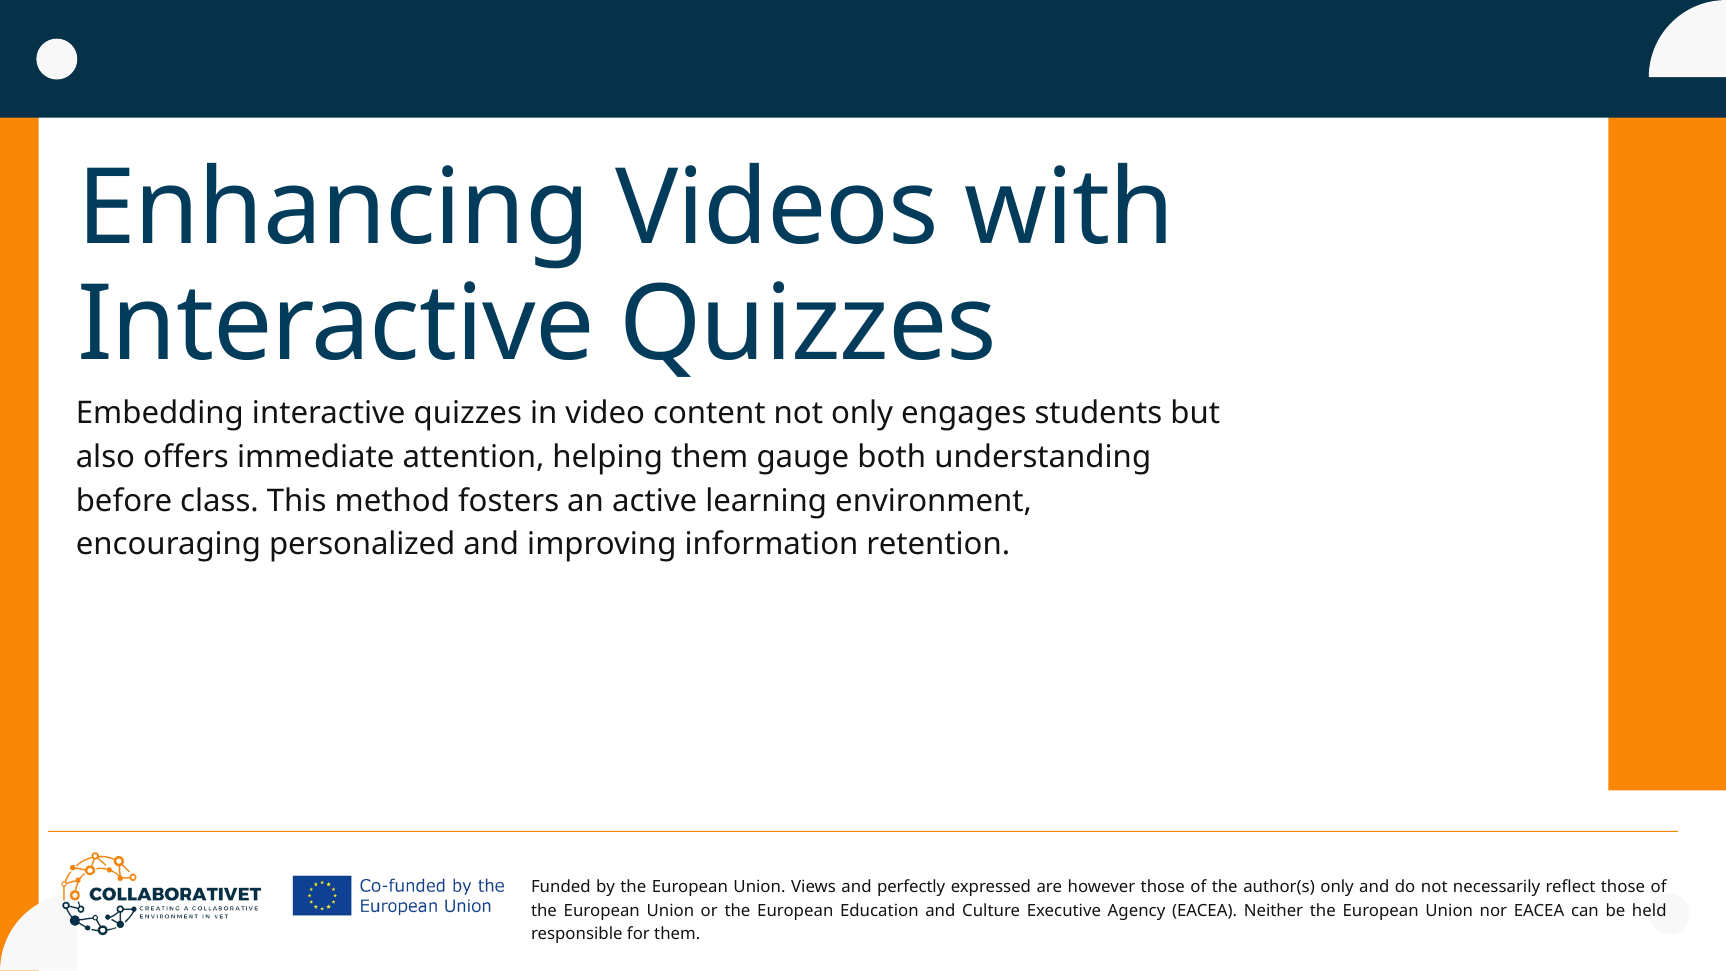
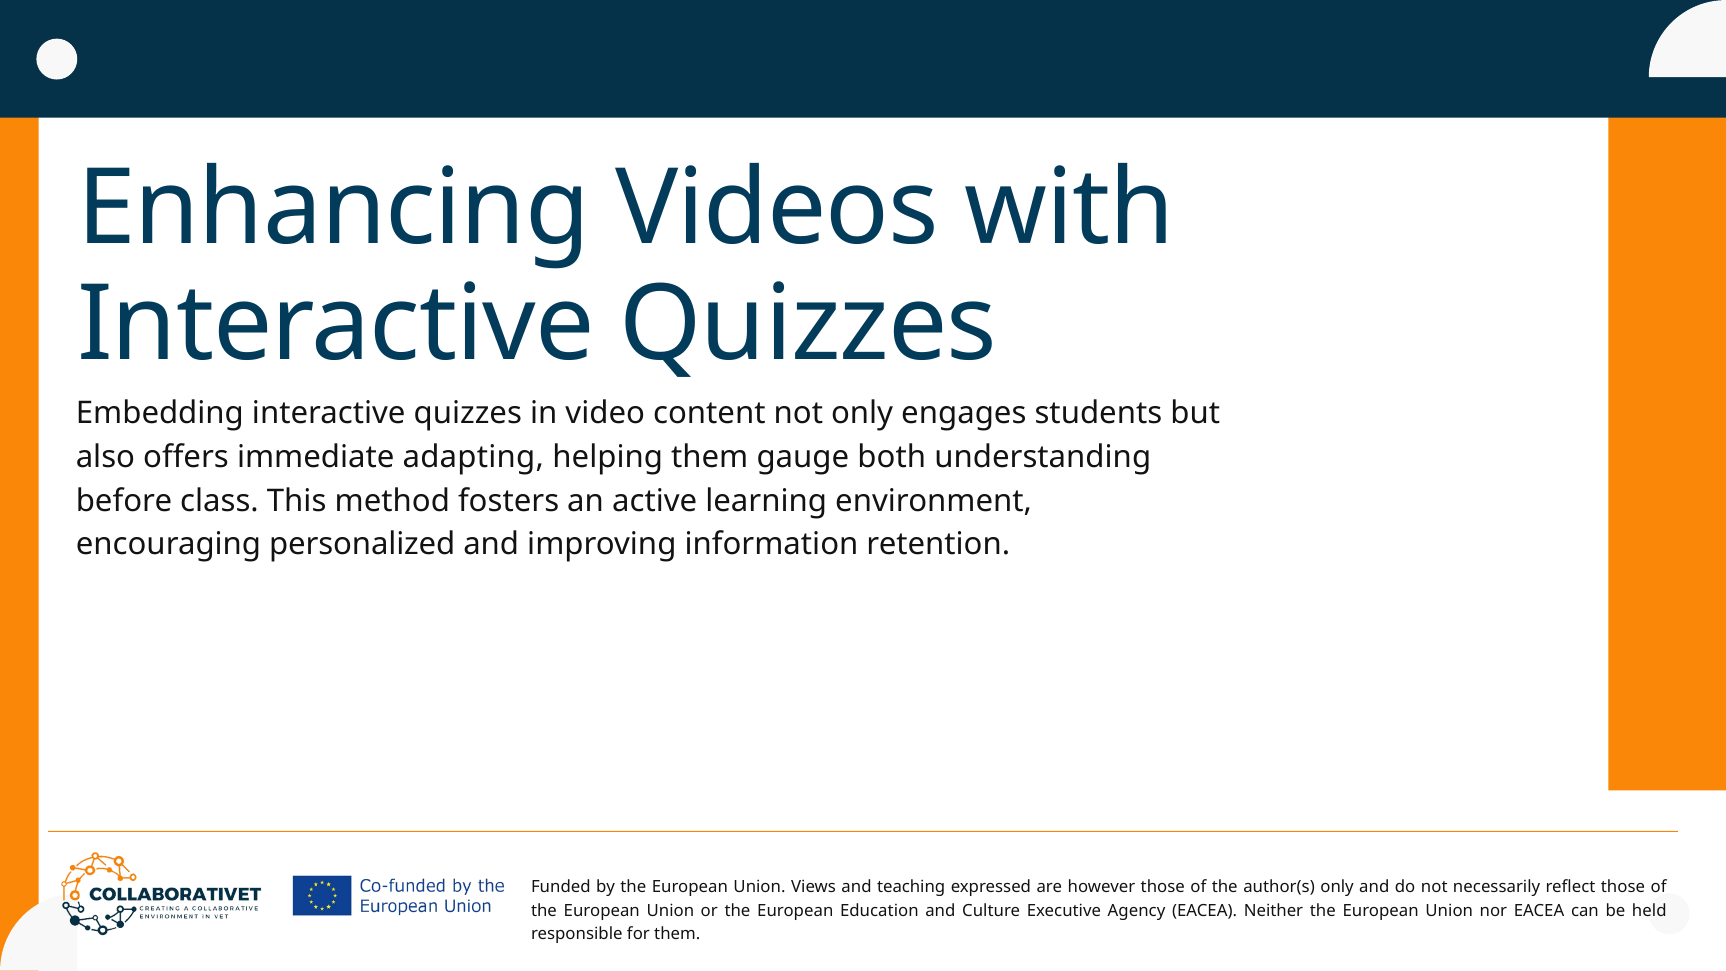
attention: attention -> adapting (473, 457)
perfectly: perfectly -> teaching (911, 887)
